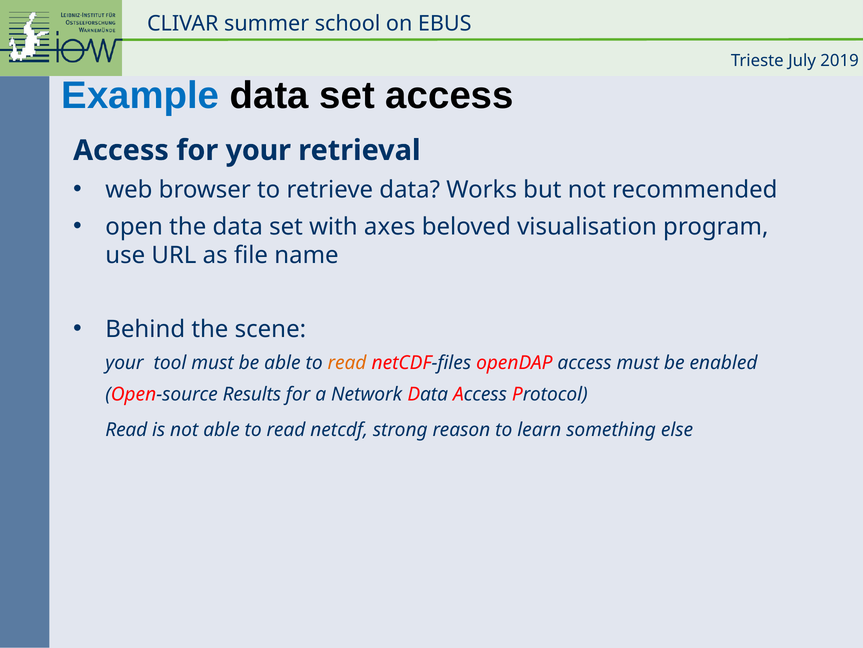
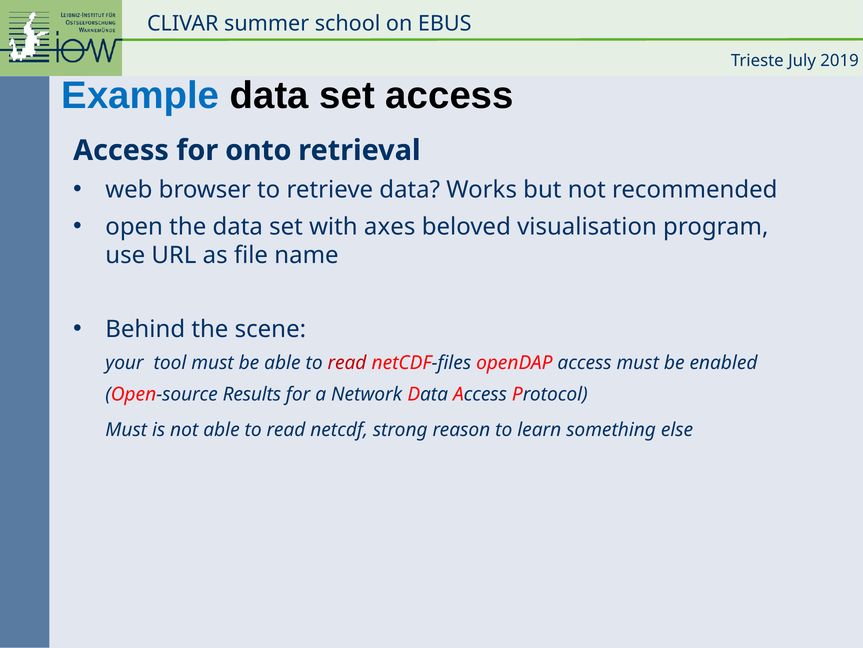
for your: your -> onto (258, 150)
read colour: orange -> red (347, 363)
Read: Read -> Must (126, 430)
